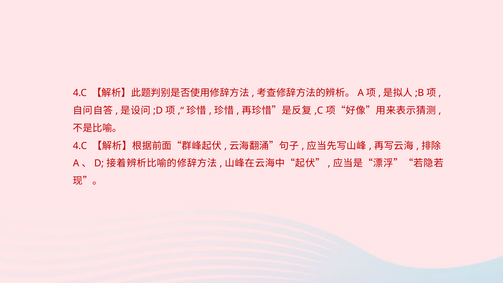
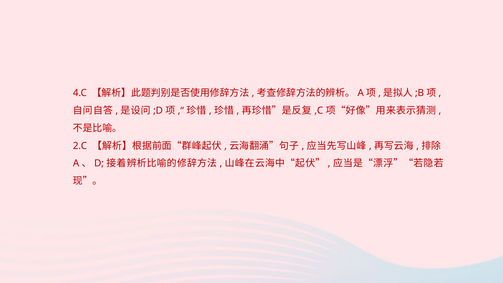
4.C: 4.C -> 2.C (80, 146)
